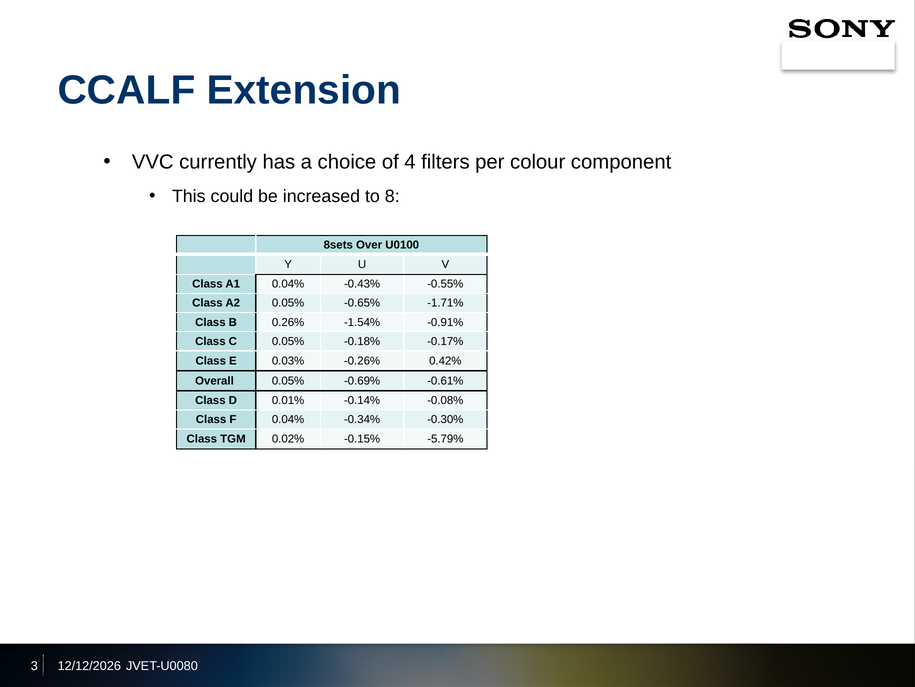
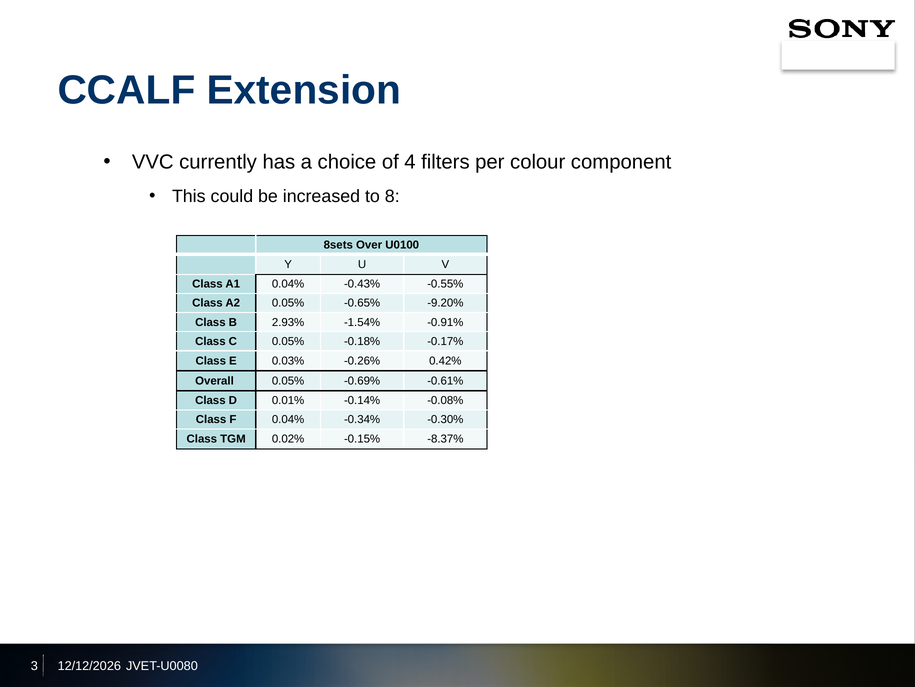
-1.71%: -1.71% -> -9.20% (445, 303)
0.26%: 0.26% -> 2.93% (288, 322)
-5.79%: -5.79% -> -8.37% (445, 439)
